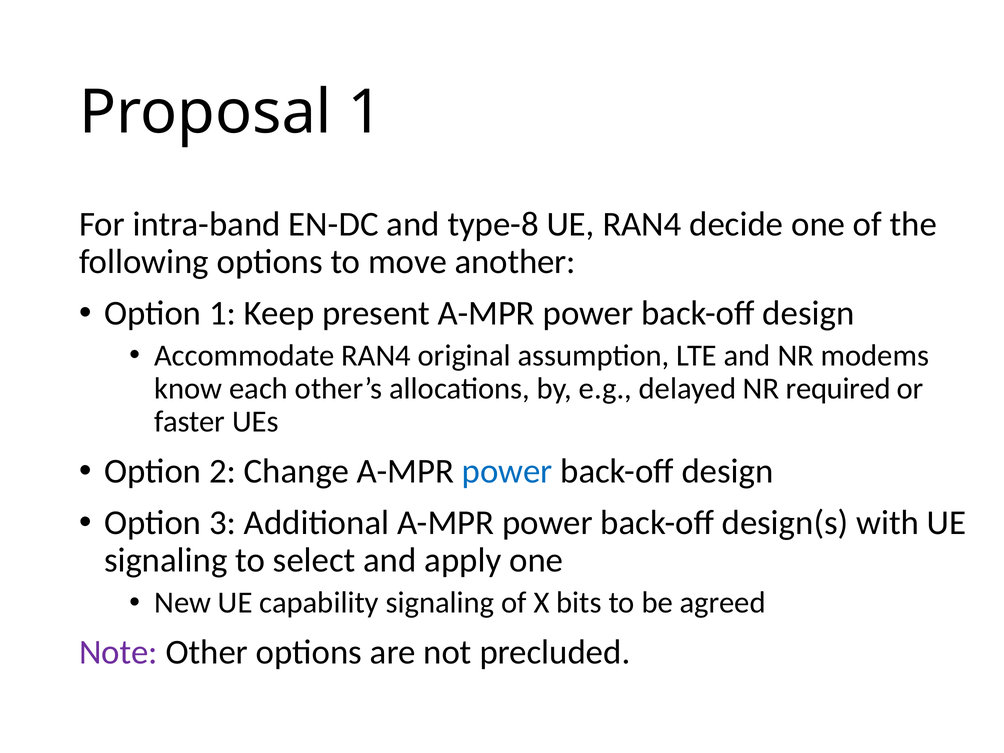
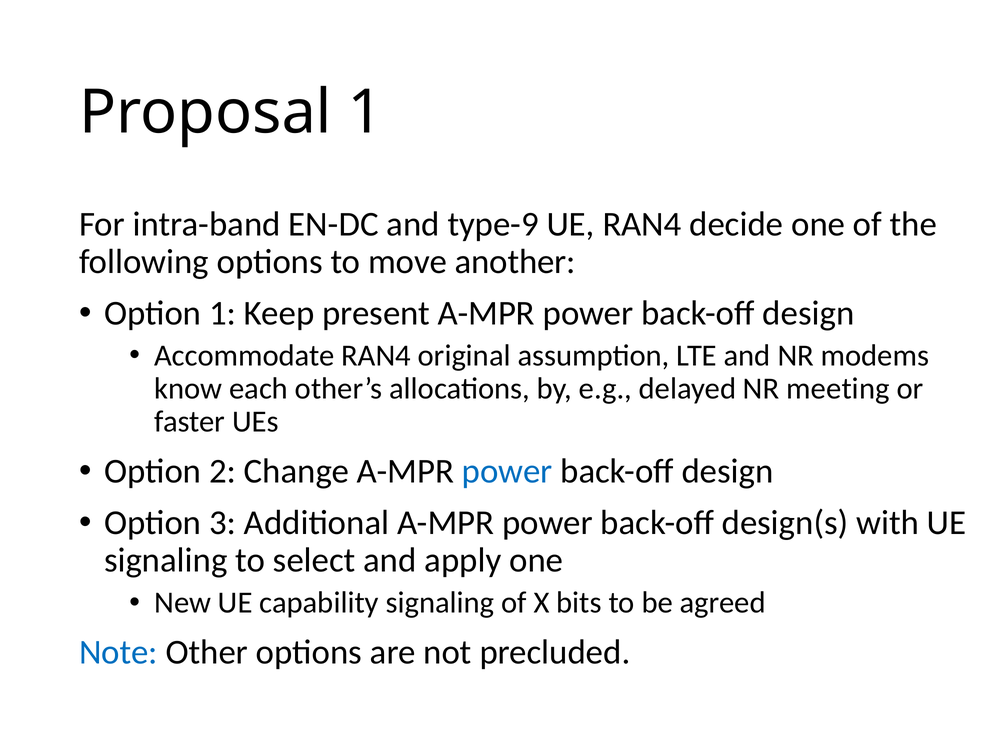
type-8: type-8 -> type-9 (493, 224)
required: required -> meeting (838, 389)
Note colour: purple -> blue (118, 652)
